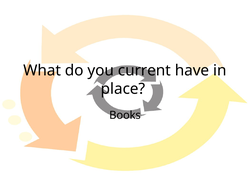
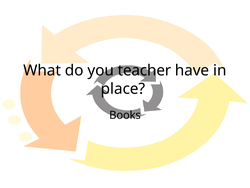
current: current -> teacher (144, 70)
